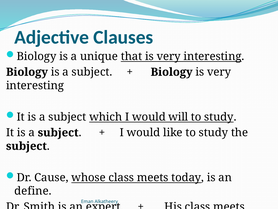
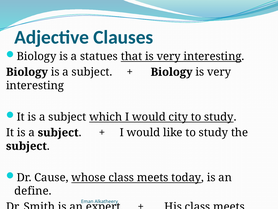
unique: unique -> statues (99, 56)
will: will -> city (178, 117)
